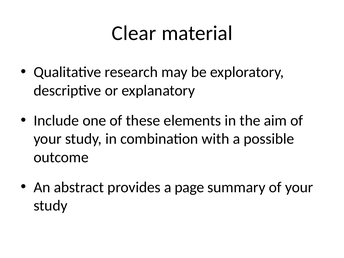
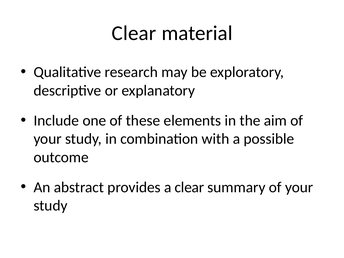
a page: page -> clear (189, 187)
